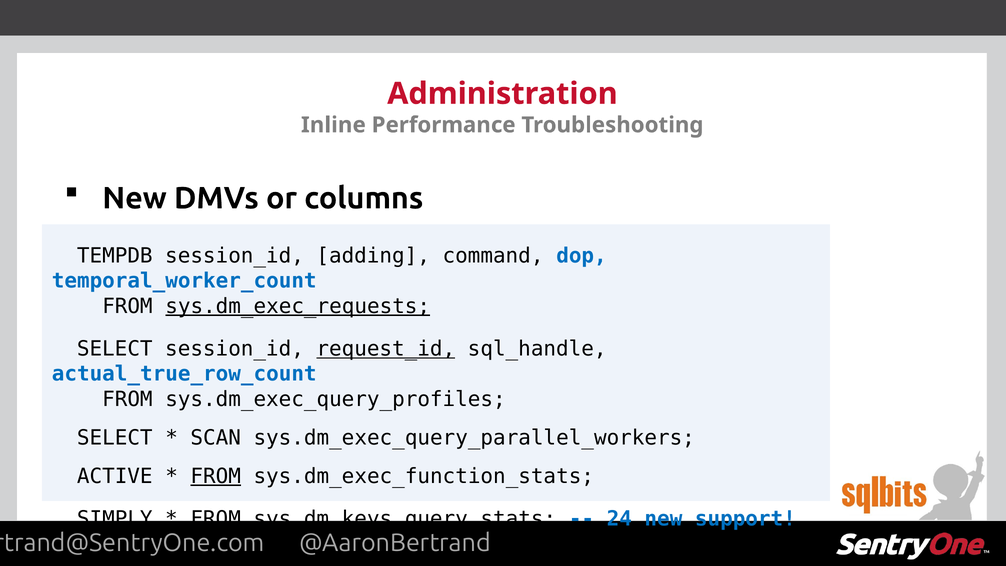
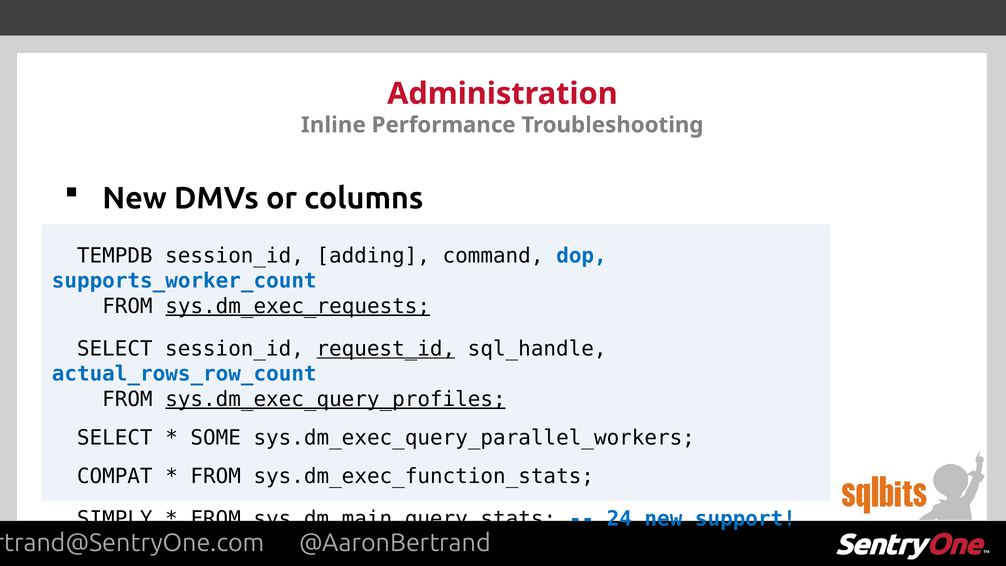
temporal_worker_count: temporal_worker_count -> supports_worker_count (184, 281)
actual_true_row_count: actual_true_row_count -> actual_rows_row_count (184, 374)
sys.dm_exec_query_profiles underline: none -> present (335, 399)
SCAN: SCAN -> SOME (216, 438)
ACTIVE: ACTIVE -> COMPAT (115, 476)
FROM underline: present -> none (216, 476)
sys.dm_keys_query_stats: sys.dm_keys_query_stats -> sys.dm_main_query_stats (405, 519)
